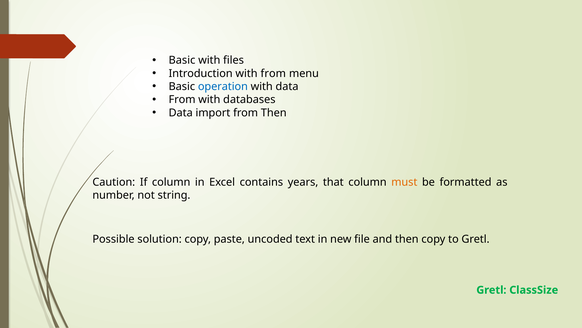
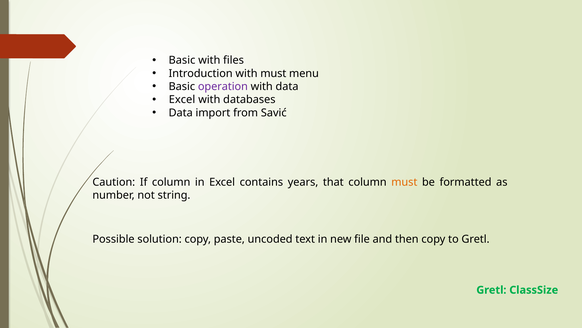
with from: from -> must (273, 73)
operation colour: blue -> purple (223, 86)
From: From -> Excel (182, 99)
from Then: Then -> Savić (274, 113)
